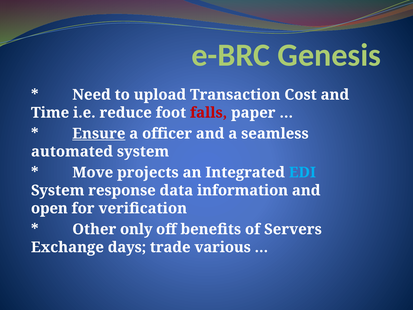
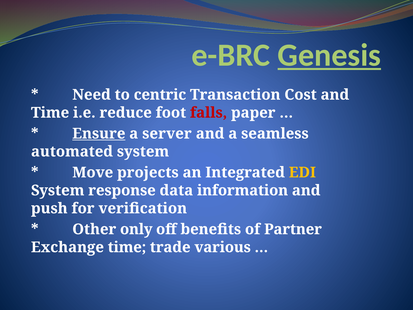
Genesis underline: none -> present (329, 55)
upload: upload -> centric (160, 95)
officer: officer -> server (167, 133)
EDI colour: light blue -> yellow (302, 172)
open: open -> push (49, 208)
Servers: Servers -> Partner (293, 229)
Exchange days: days -> time (127, 247)
